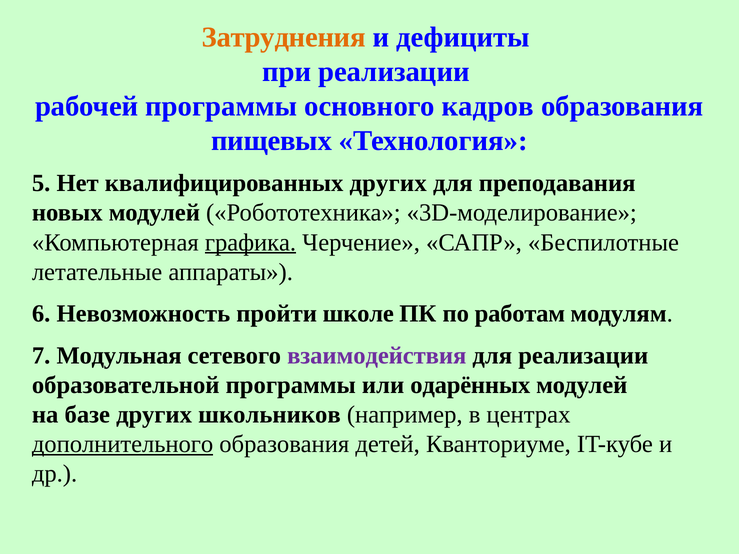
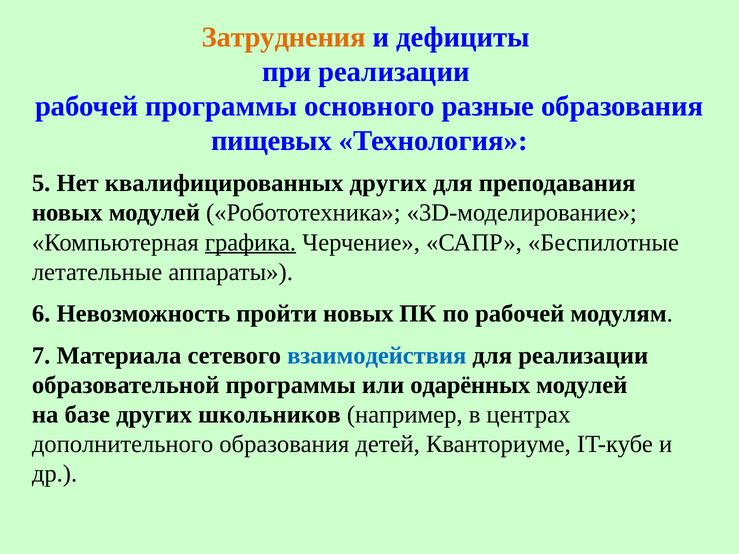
кадров: кадров -> разные (488, 106)
пройти школе: школе -> новых (358, 314)
по работам: работам -> рабочей (520, 314)
Модульная: Модульная -> Материала (119, 356)
взаимодействия colour: purple -> blue (377, 356)
дополнительного underline: present -> none (123, 445)
